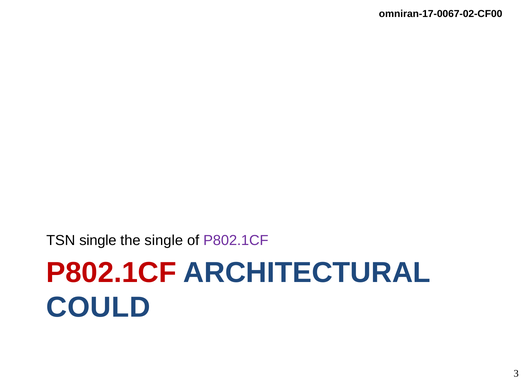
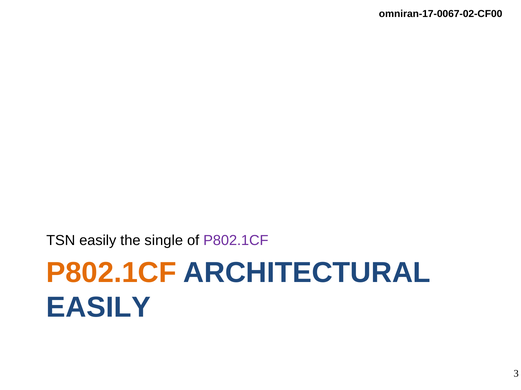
TSN single: single -> easily (98, 241)
P802.1CF colour: red -> orange (111, 273)
COULD: COULD -> EASILY (98, 308)
